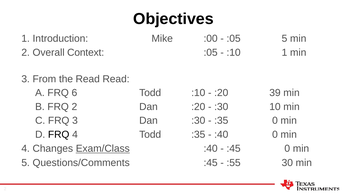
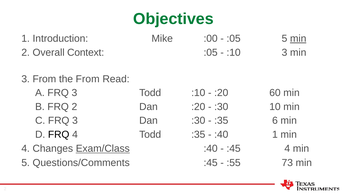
Objectives colour: black -> green (173, 19)
min underline: none -> present (298, 39)
:10 1: 1 -> 3 (284, 53)
the Read: Read -> From (88, 79)
A FRQ 6: 6 -> 3 (74, 93)
39: 39 -> 60 (275, 93)
:35 0: 0 -> 6 (275, 121)
:40 0: 0 -> 1 (275, 135)
:45 0: 0 -> 4 (287, 149)
30: 30 -> 73 (287, 163)
